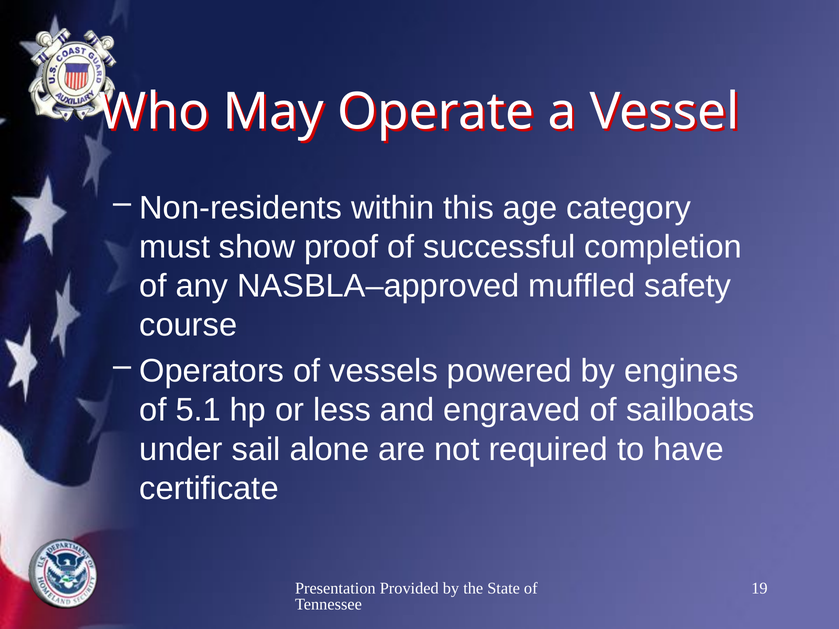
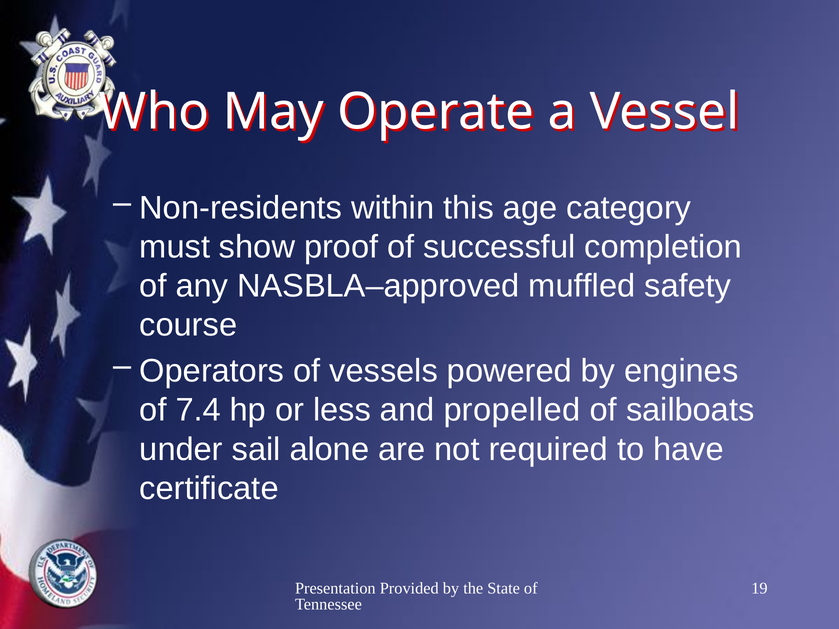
5.1: 5.1 -> 7.4 (198, 410)
engraved: engraved -> propelled (512, 410)
